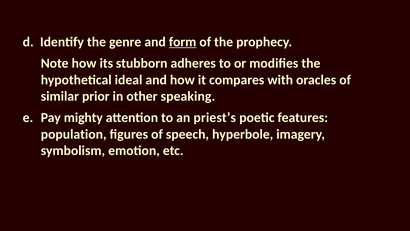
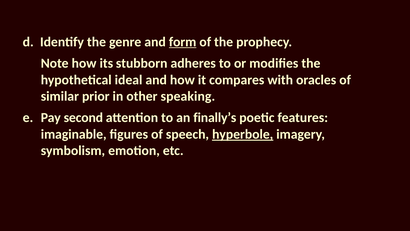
mighty: mighty -> second (83, 118)
priest’s: priest’s -> finally’s (215, 118)
population: population -> imaginable (74, 134)
hyperbole underline: none -> present (243, 134)
